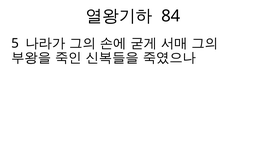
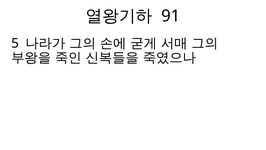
84: 84 -> 91 (171, 16)
